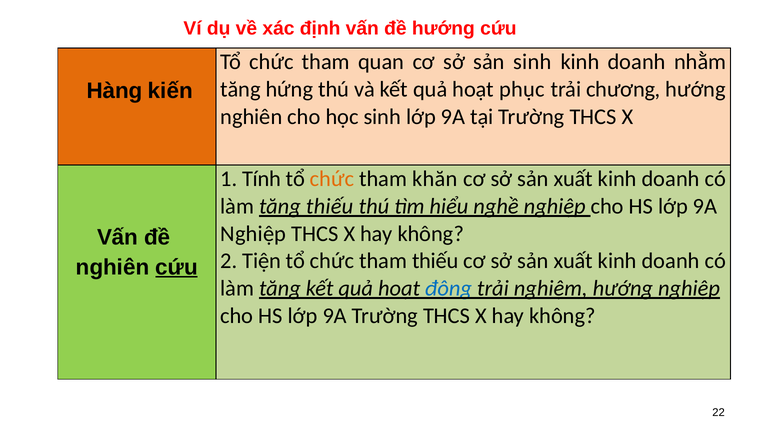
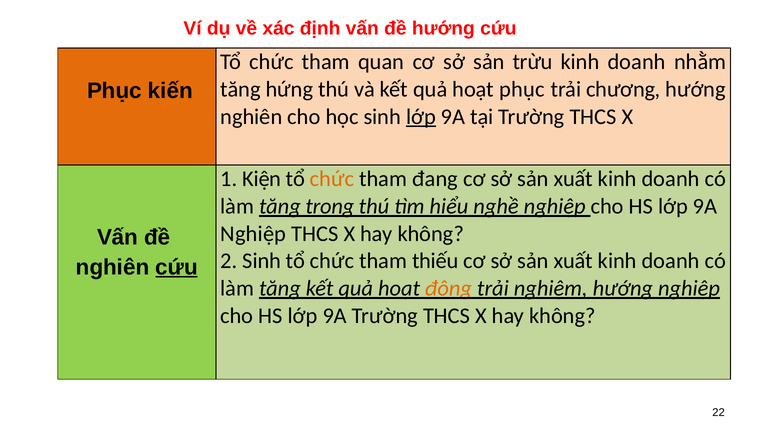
sản sinh: sinh -> trừu (533, 62)
Hàng: Hàng -> Phục (114, 91)
lớp underline: none -> present (421, 117)
Tính: Tính -> Kiện (262, 179)
khăn: khăn -> đang (435, 179)
tăng thiếu: thiếu -> trong (330, 207)
2 Tiện: Tiện -> Sinh (262, 261)
động colour: blue -> orange (449, 289)
